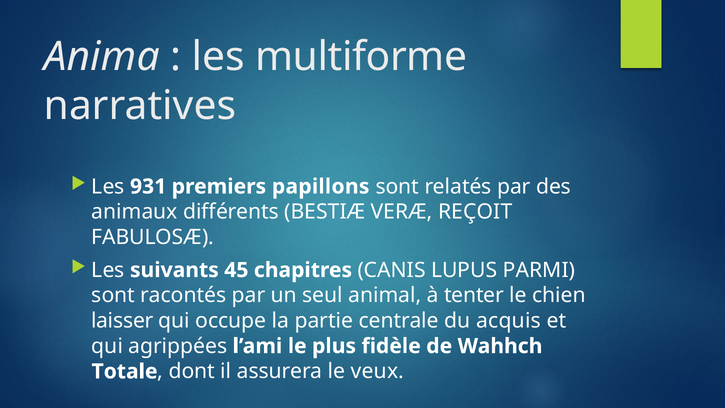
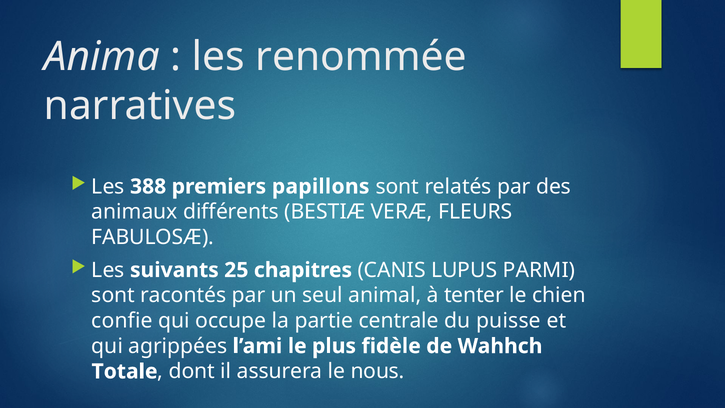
multiforme: multiforme -> renommée (361, 57)
931: 931 -> 388 (148, 186)
REÇOIT: REÇOIT -> FLEURS (475, 212)
45: 45 -> 25 (236, 270)
laisser: laisser -> confie (122, 321)
acquis: acquis -> puisse (509, 321)
veux: veux -> nous (378, 371)
